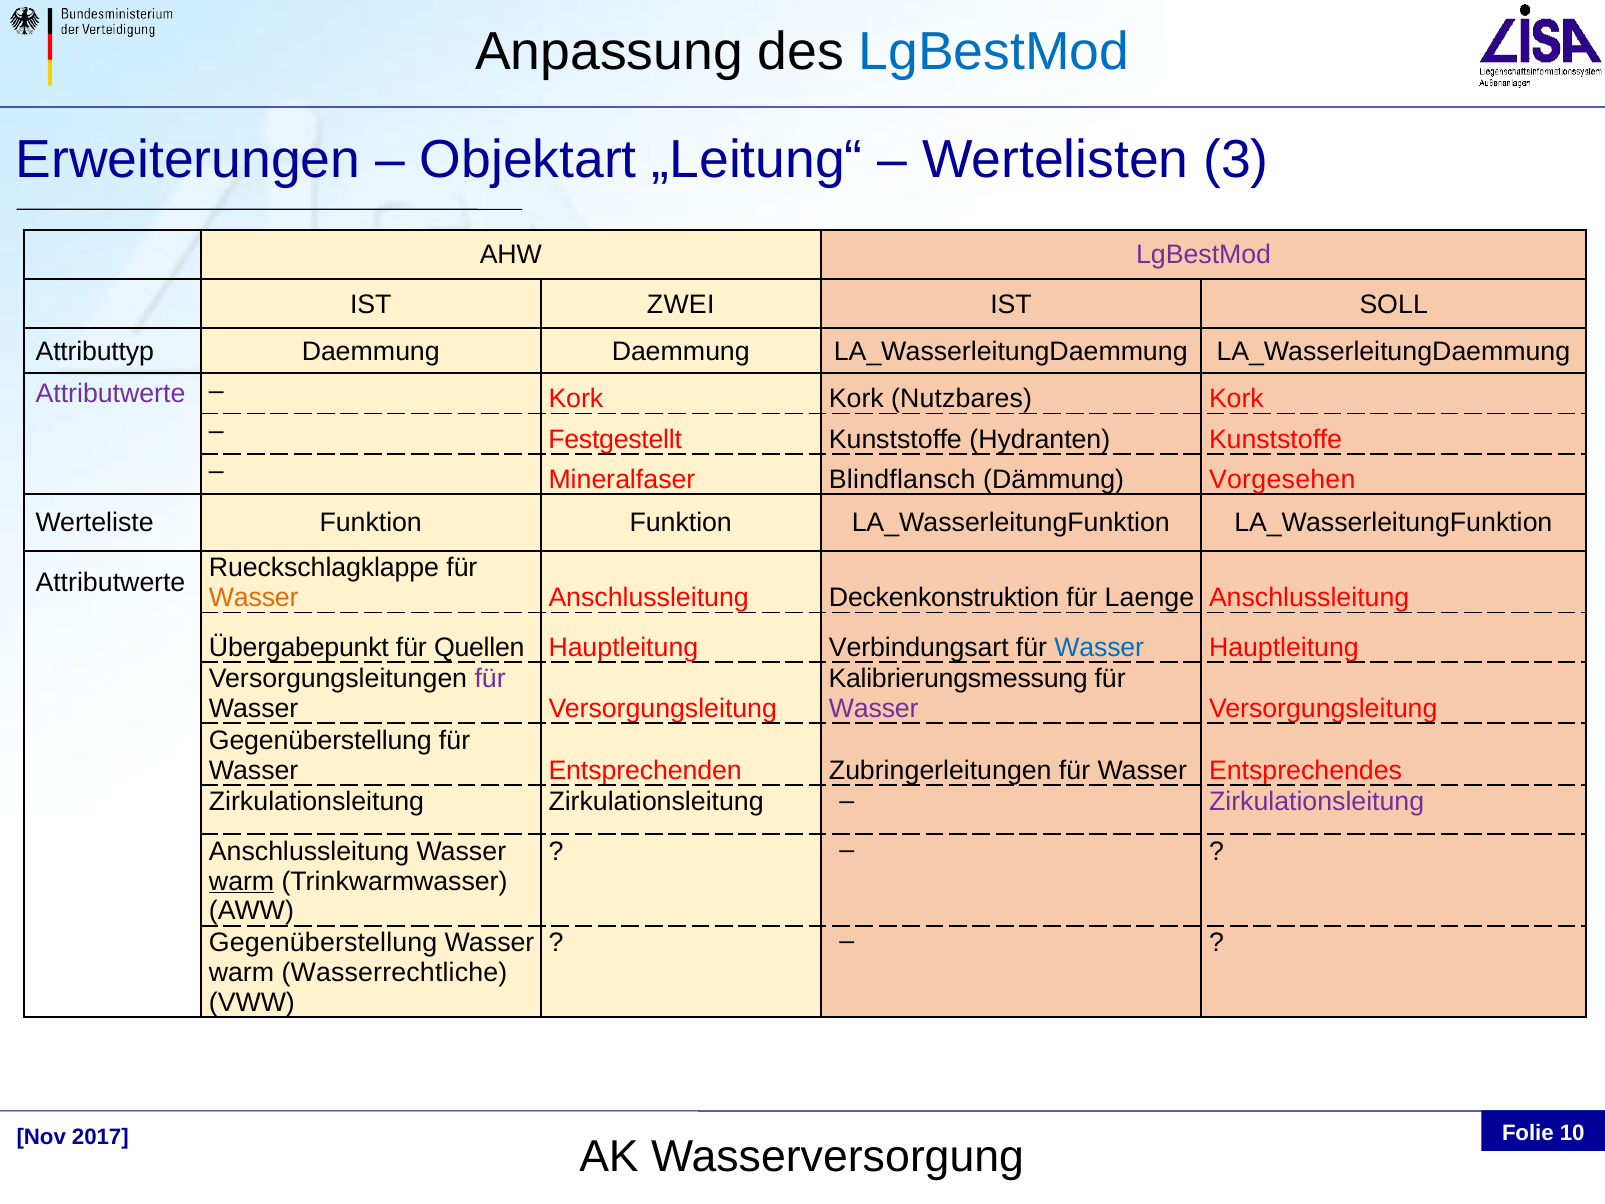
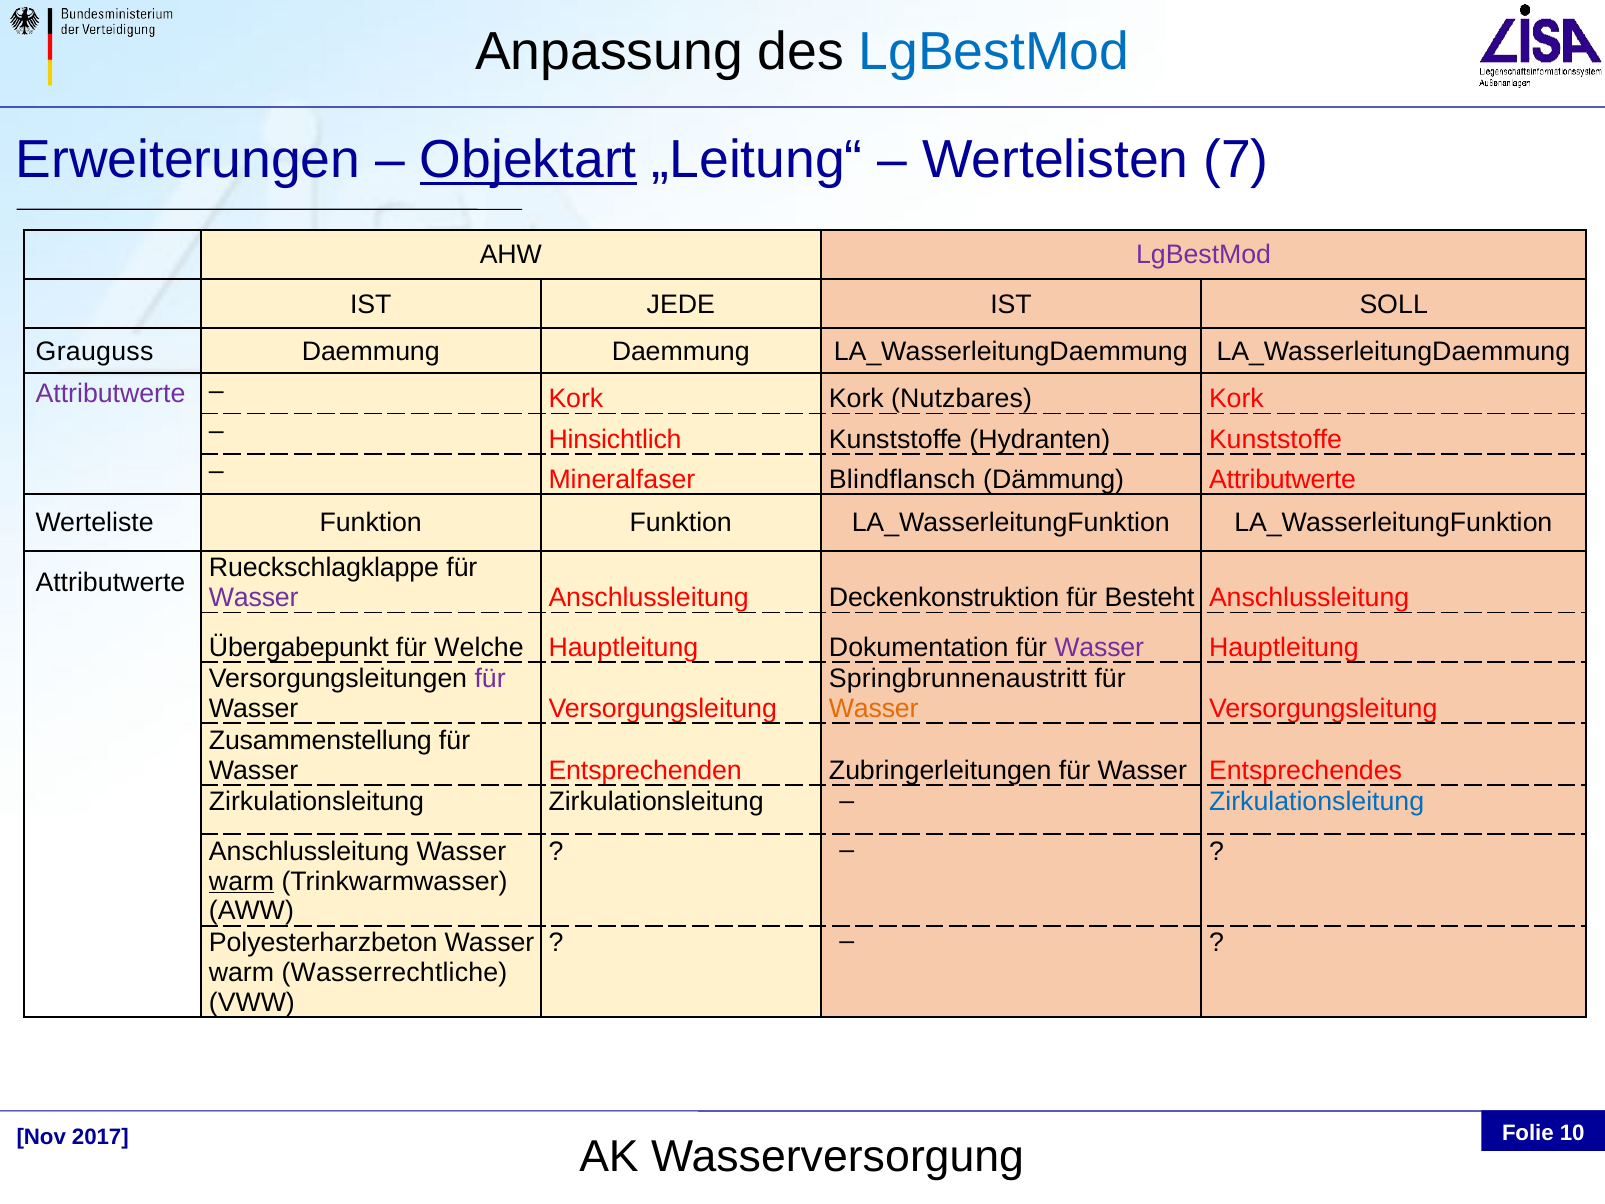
Objektart underline: none -> present (528, 160)
3: 3 -> 7 (1236, 160)
ZWEI: ZWEI -> JEDE (681, 304)
Attributtyp: Attributtyp -> Grauguss (95, 351)
Festgestellt: Festgestellt -> Hinsichtlich (615, 439)
Dämmung Vorgesehen: Vorgesehen -> Attributwerte (1283, 479)
Wasser colour: orange -> purple (254, 598)
Laenge: Laenge -> Besteht (1150, 598)
Quellen: Quellen -> Welche (479, 647)
Verbindungsart: Verbindungsart -> Dokumentation (919, 647)
Wasser colour: blue -> purple (1099, 647)
Kalibrierungsmessung: Kalibrierungsmessung -> Springbrunnenaustritt (958, 679)
Wasser colour: purple -> orange (874, 709)
Gegenüberstellung: Gegenüberstellung -> Zusammenstellung (320, 740)
Zirkulationsleitung colour: purple -> blue (1317, 802)
Gegenüberstellung: Gegenüberstellung -> Polyesterharzbeton (323, 943)
